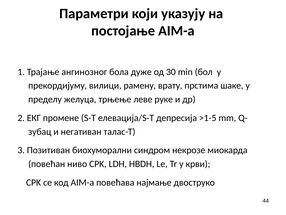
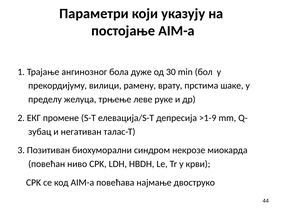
>1-5: >1-5 -> >1-9 (208, 118)
